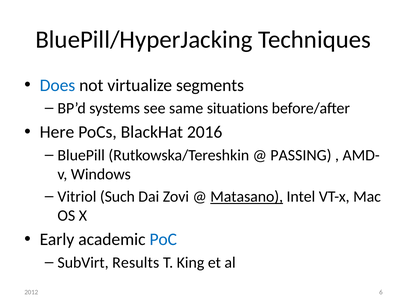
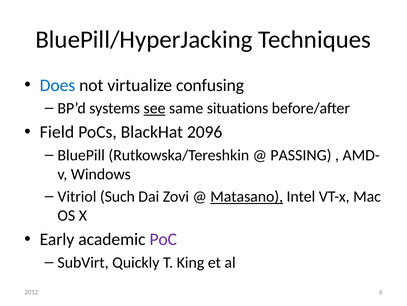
segments: segments -> confusing (210, 85)
see underline: none -> present (155, 108)
Here: Here -> Field (57, 132)
2016: 2016 -> 2096 (205, 132)
PoC colour: blue -> purple (163, 239)
Results: Results -> Quickly (136, 262)
